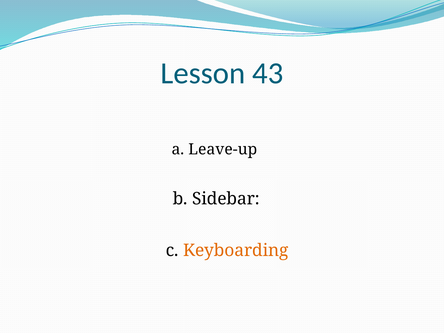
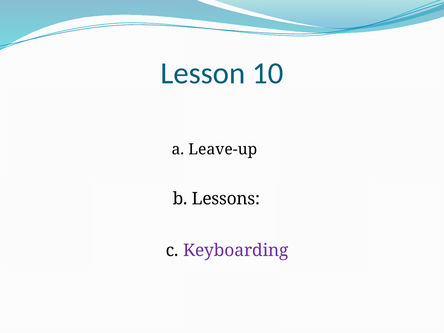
43: 43 -> 10 (268, 73)
Sidebar: Sidebar -> Lessons (226, 199)
Keyboarding colour: orange -> purple (236, 251)
